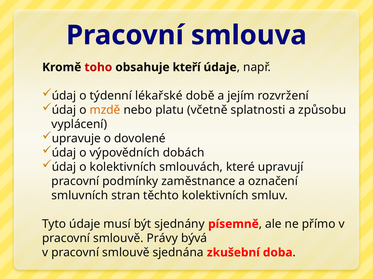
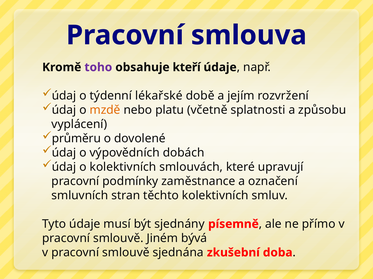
toho colour: red -> purple (98, 67)
upravuje: upravuje -> průměru (76, 139)
Právy: Právy -> Jiném (162, 239)
